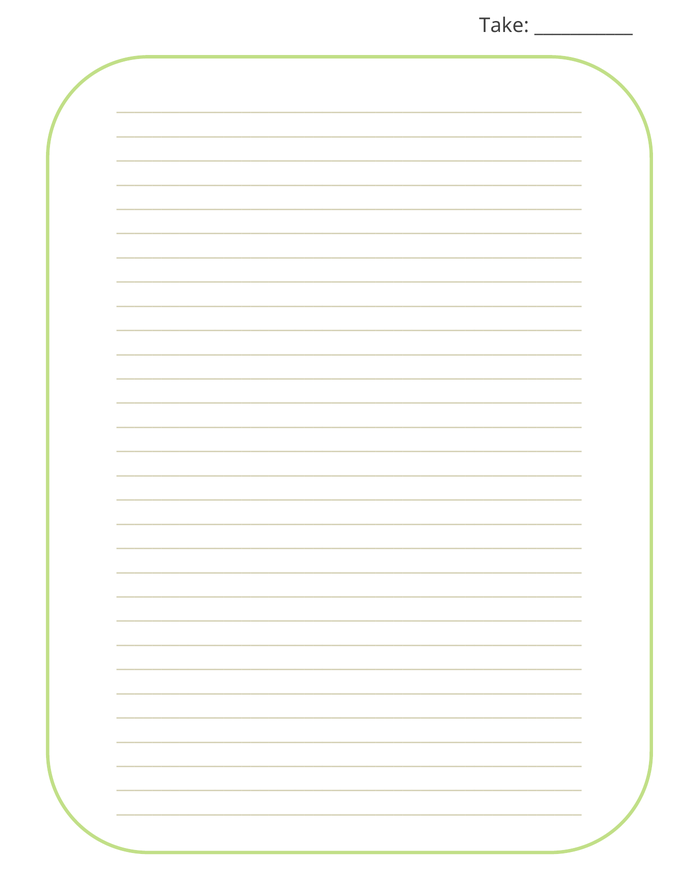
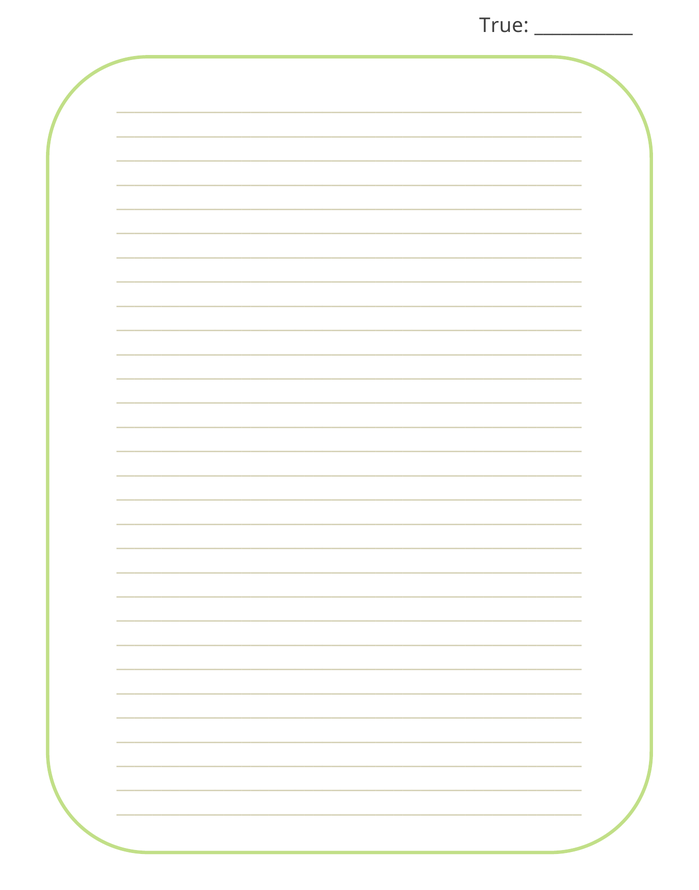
Take: Take -> True (504, 26)
